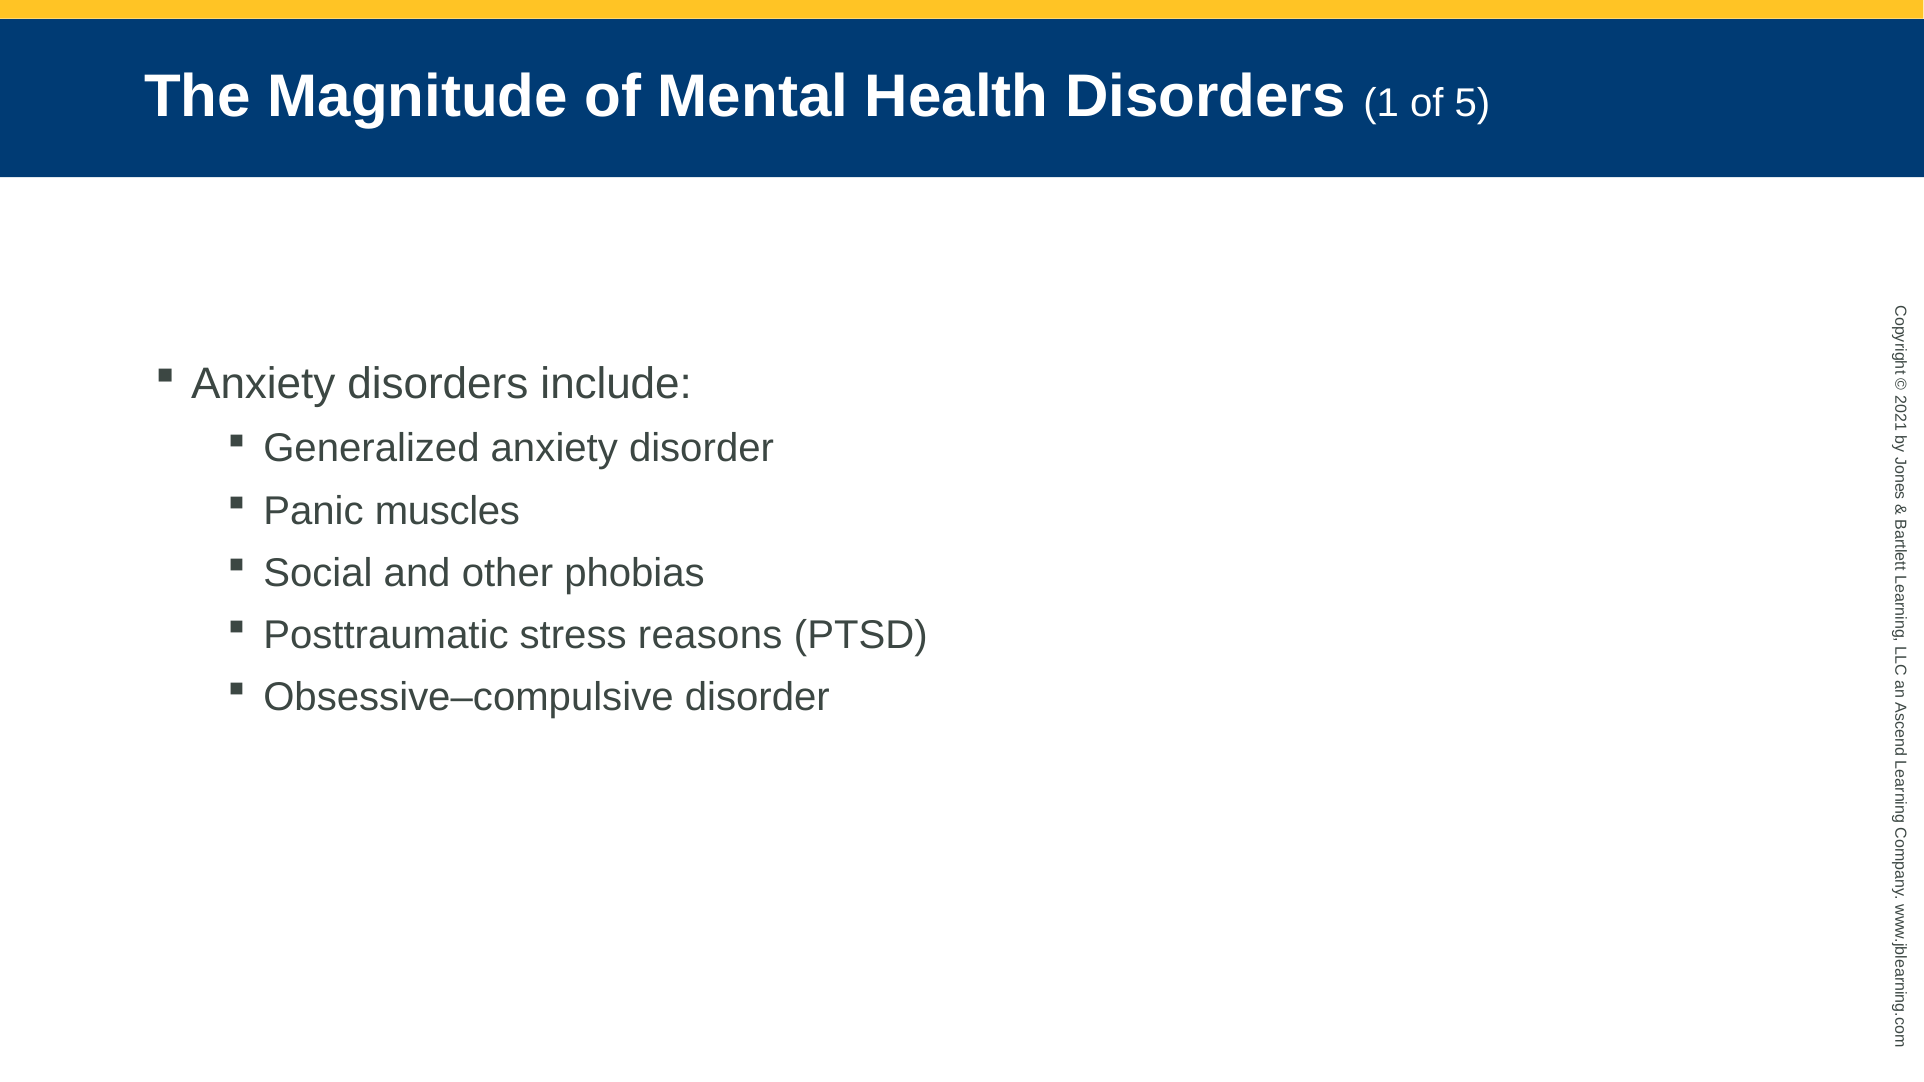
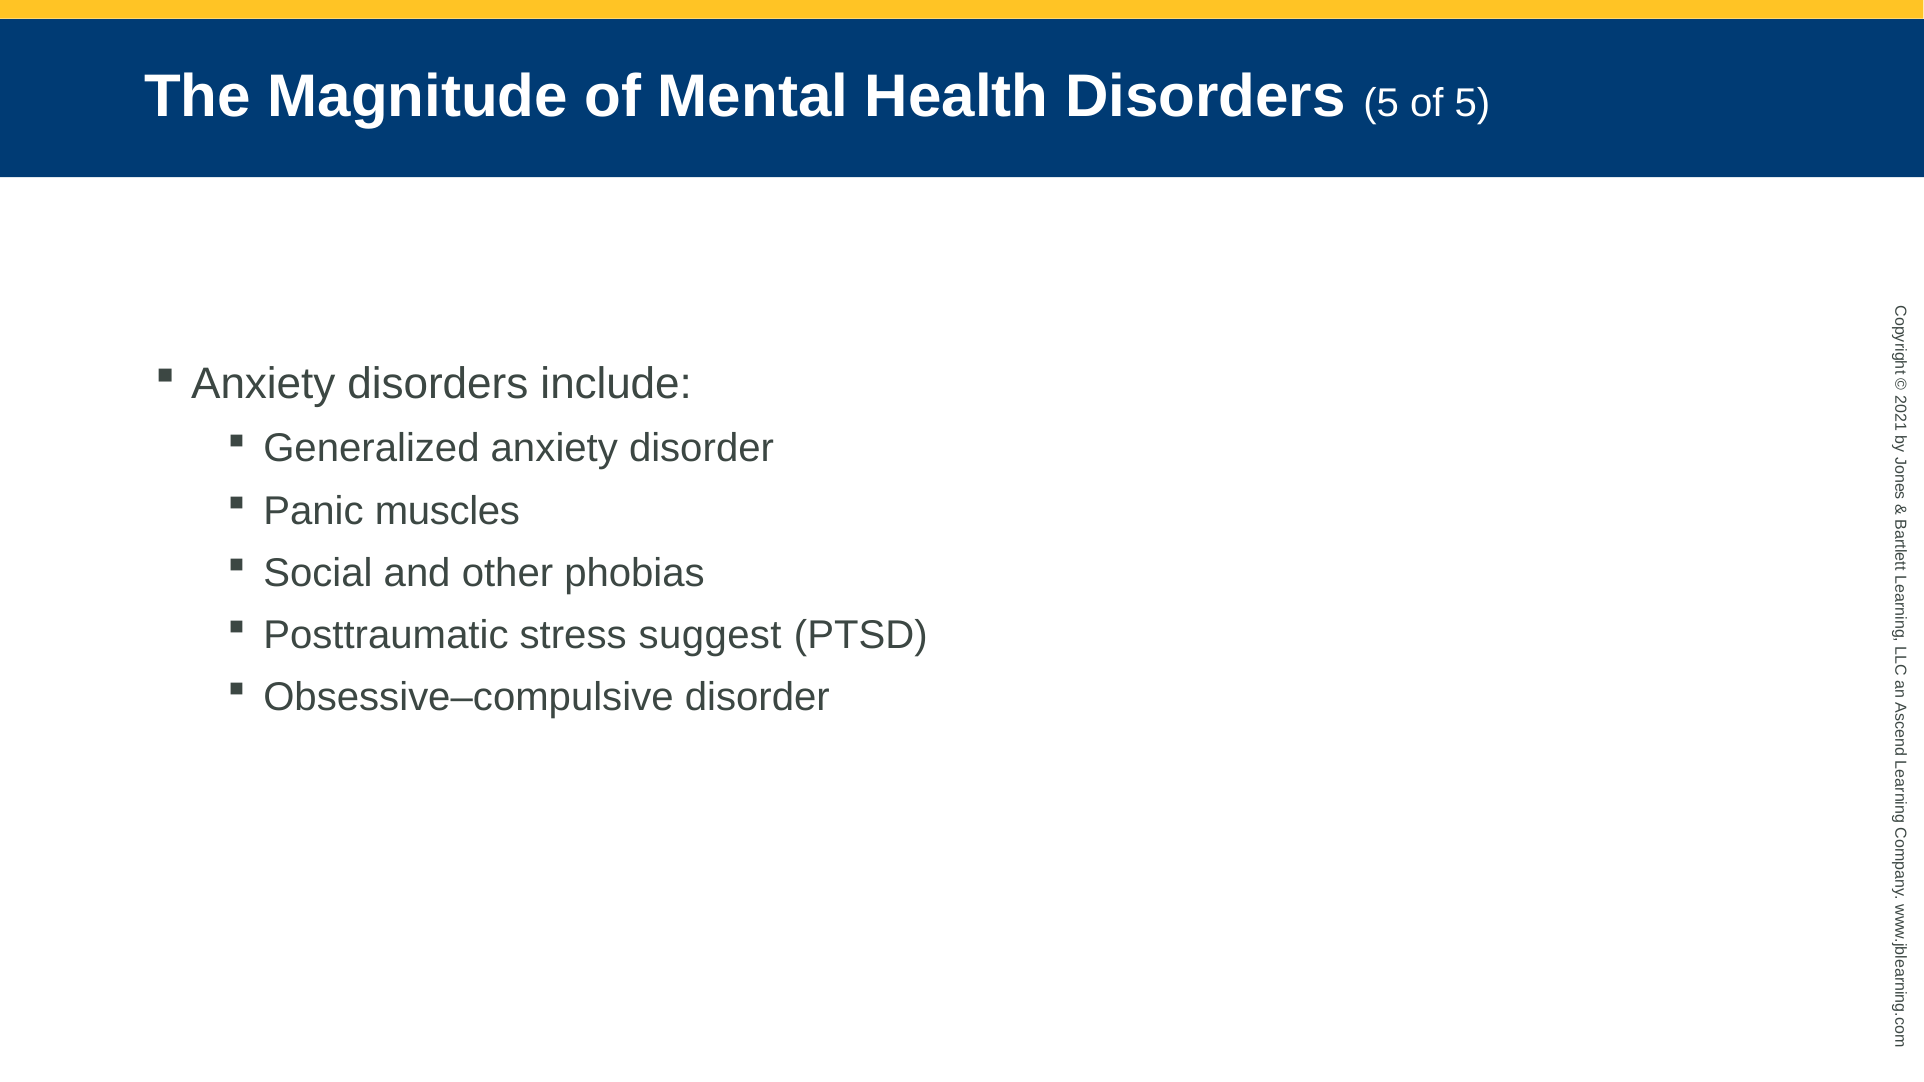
Disorders 1: 1 -> 5 (1381, 103)
reasons: reasons -> suggest (710, 635)
